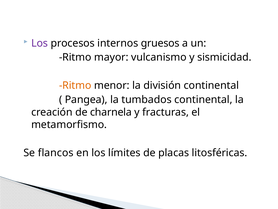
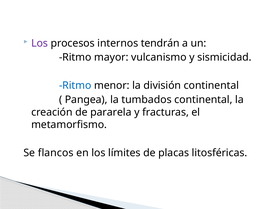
gruesos: gruesos -> tendrán (160, 43)
Ritmo colour: orange -> blue (75, 85)
charnela: charnela -> pararela (111, 112)
